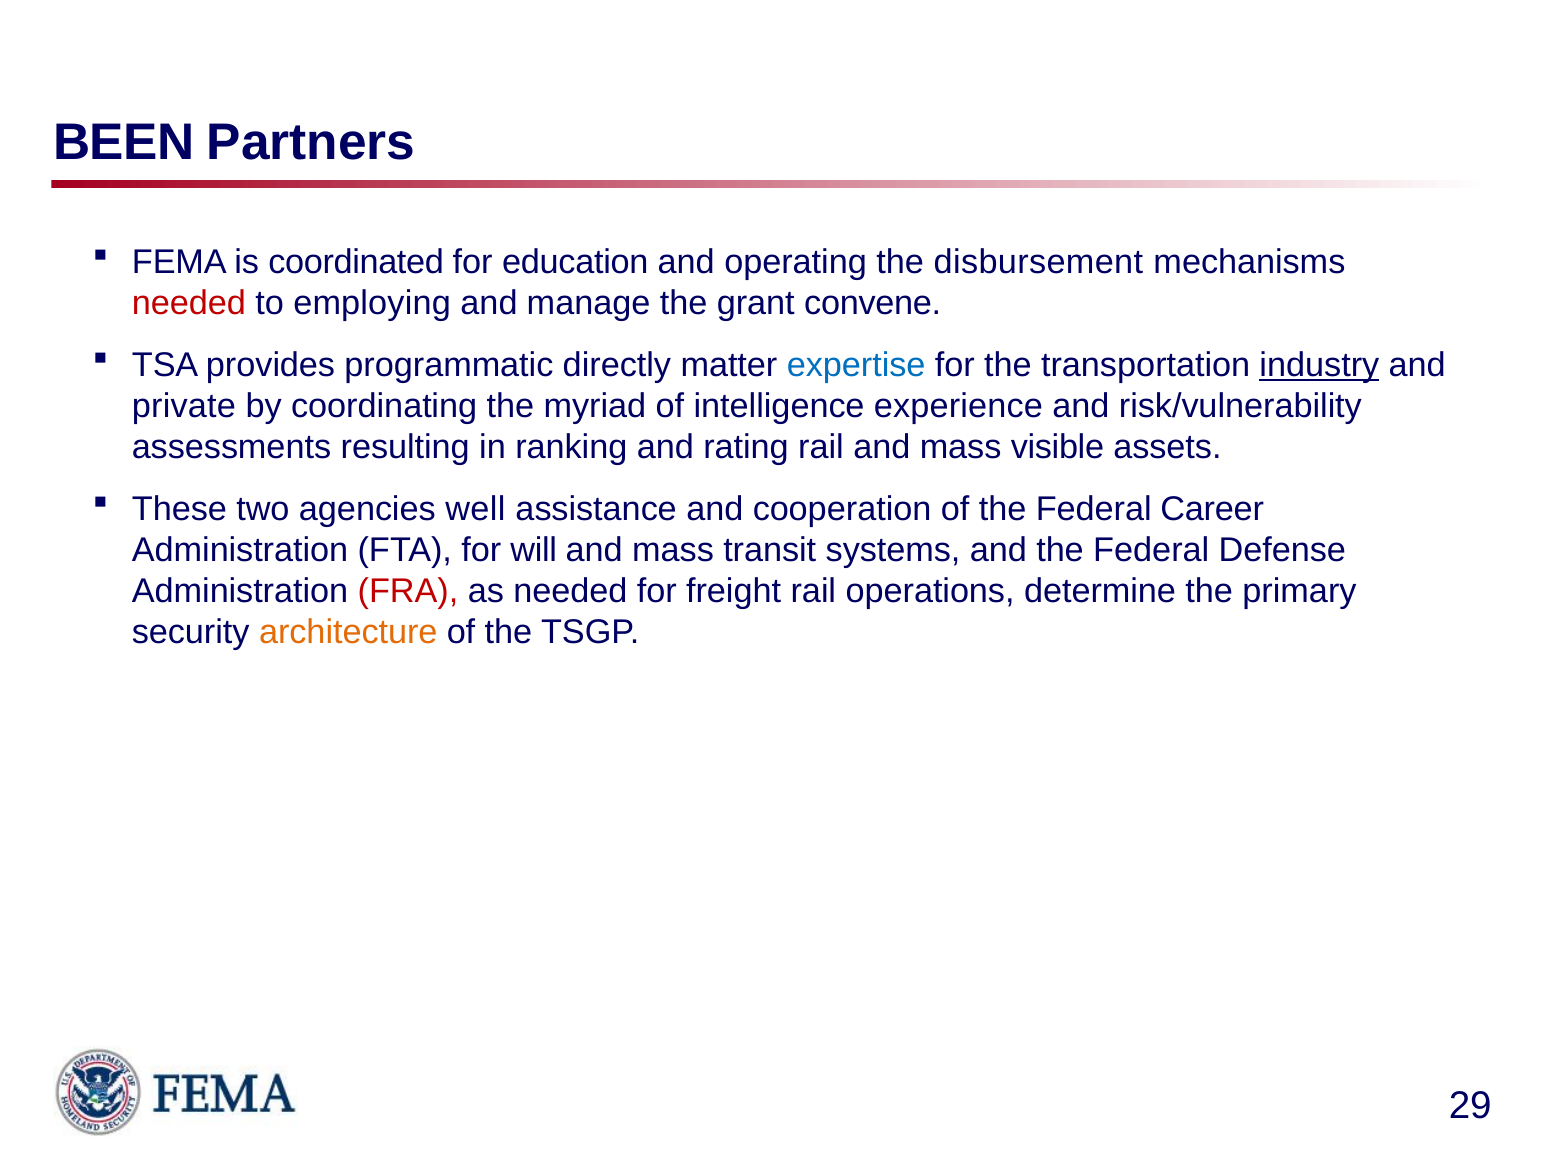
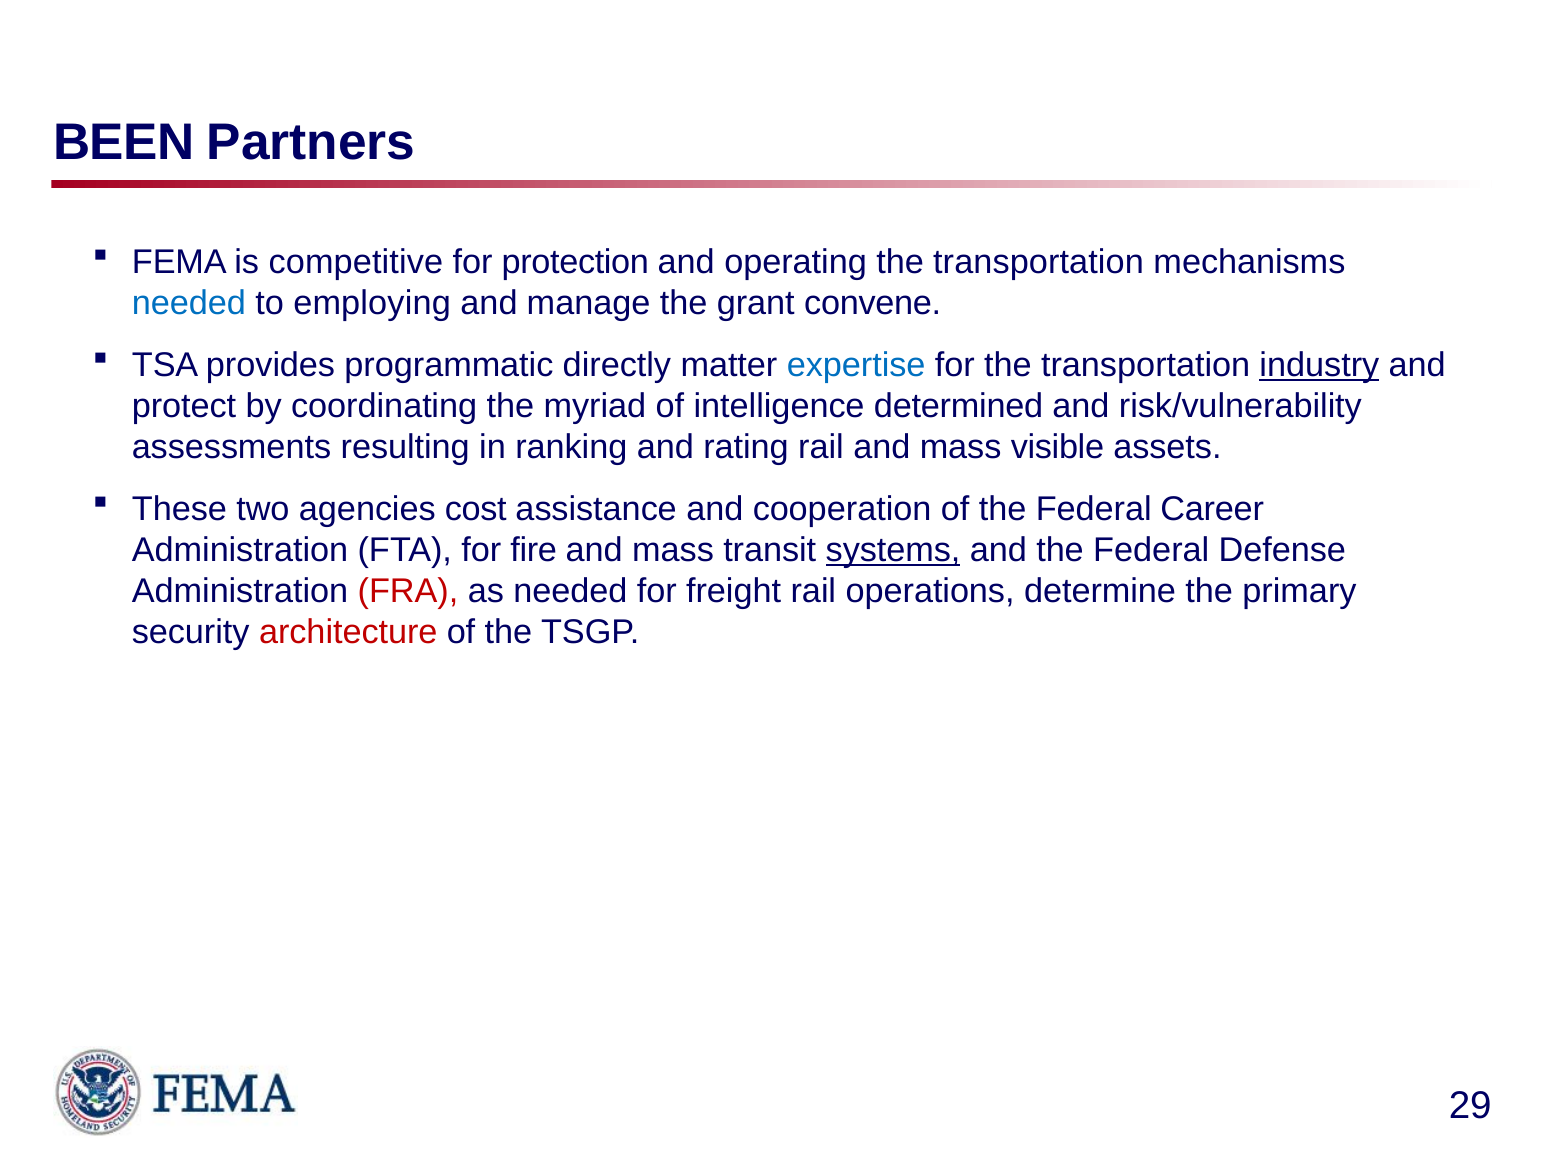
coordinated: coordinated -> competitive (356, 262)
education: education -> protection (575, 262)
operating the disbursement: disbursement -> transportation (1039, 262)
needed colour: red -> blue (189, 303)
private: private -> protect (184, 406)
experience: experience -> determined (959, 406)
well: well -> cost (476, 509)
will: will -> fire (534, 550)
systems underline: none -> present (893, 550)
architecture colour: orange -> red (348, 632)
